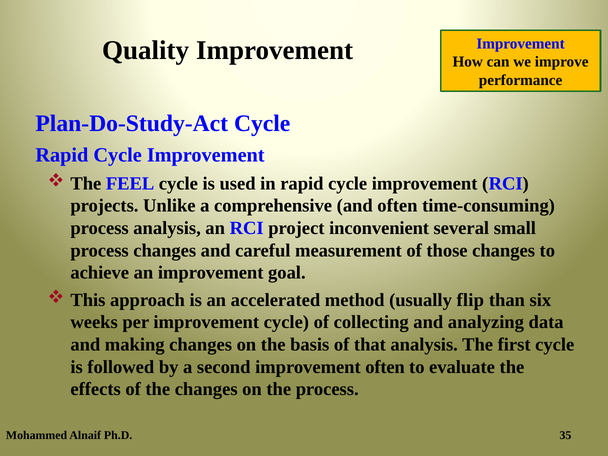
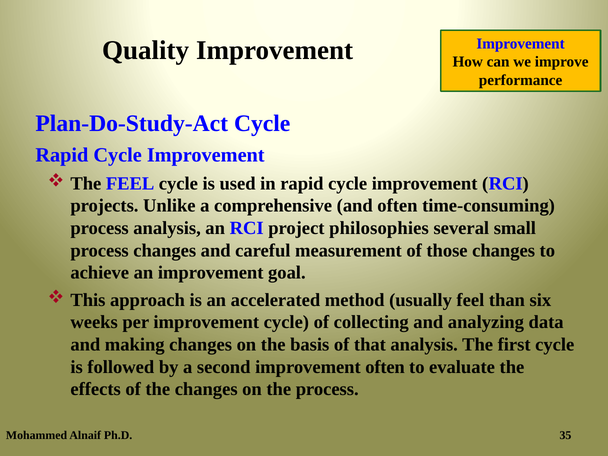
inconvenient: inconvenient -> philosophies (379, 228)
usually flip: flip -> feel (470, 300)
